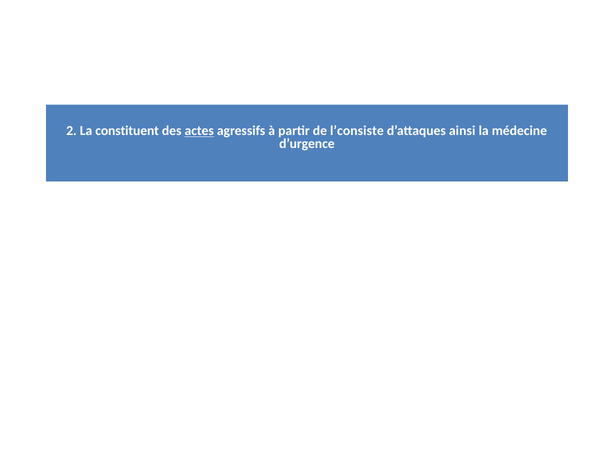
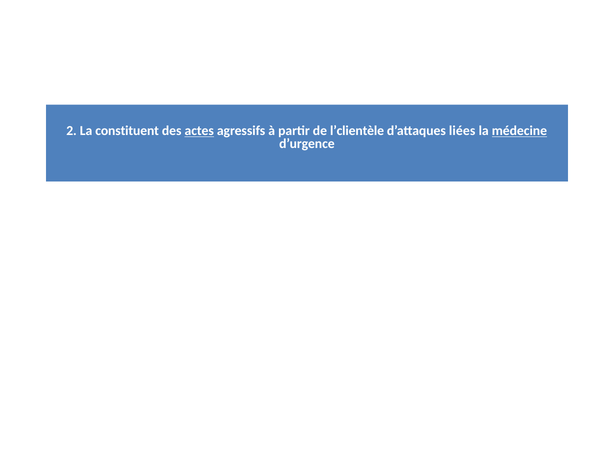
l’consiste: l’consiste -> l’clientèle (357, 131)
ainsi: ainsi -> liées (462, 131)
médecine underline: none -> present (519, 131)
